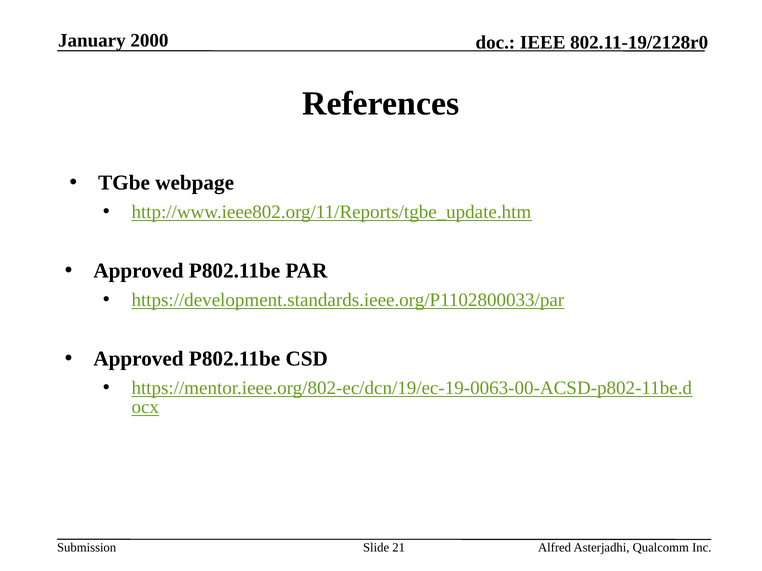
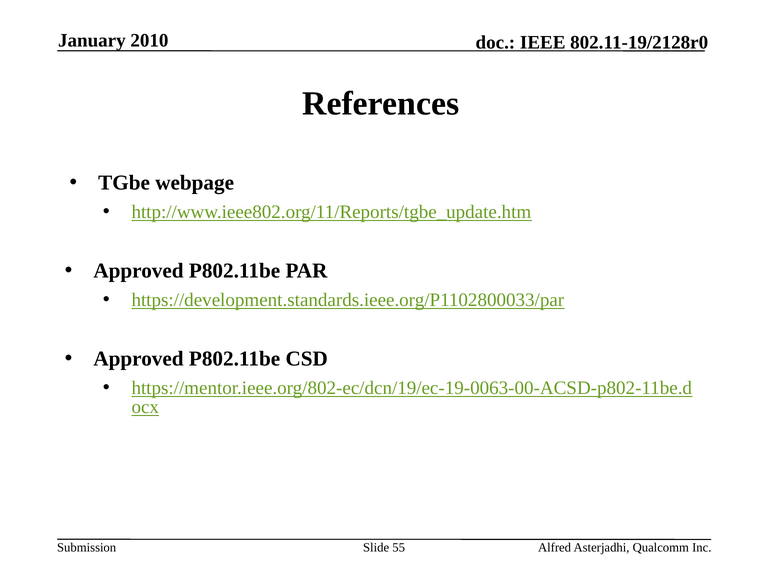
2000: 2000 -> 2010 (149, 40)
21: 21 -> 55 (399, 548)
